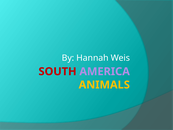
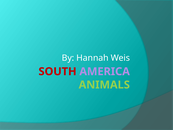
ANIMALS colour: yellow -> light green (104, 85)
